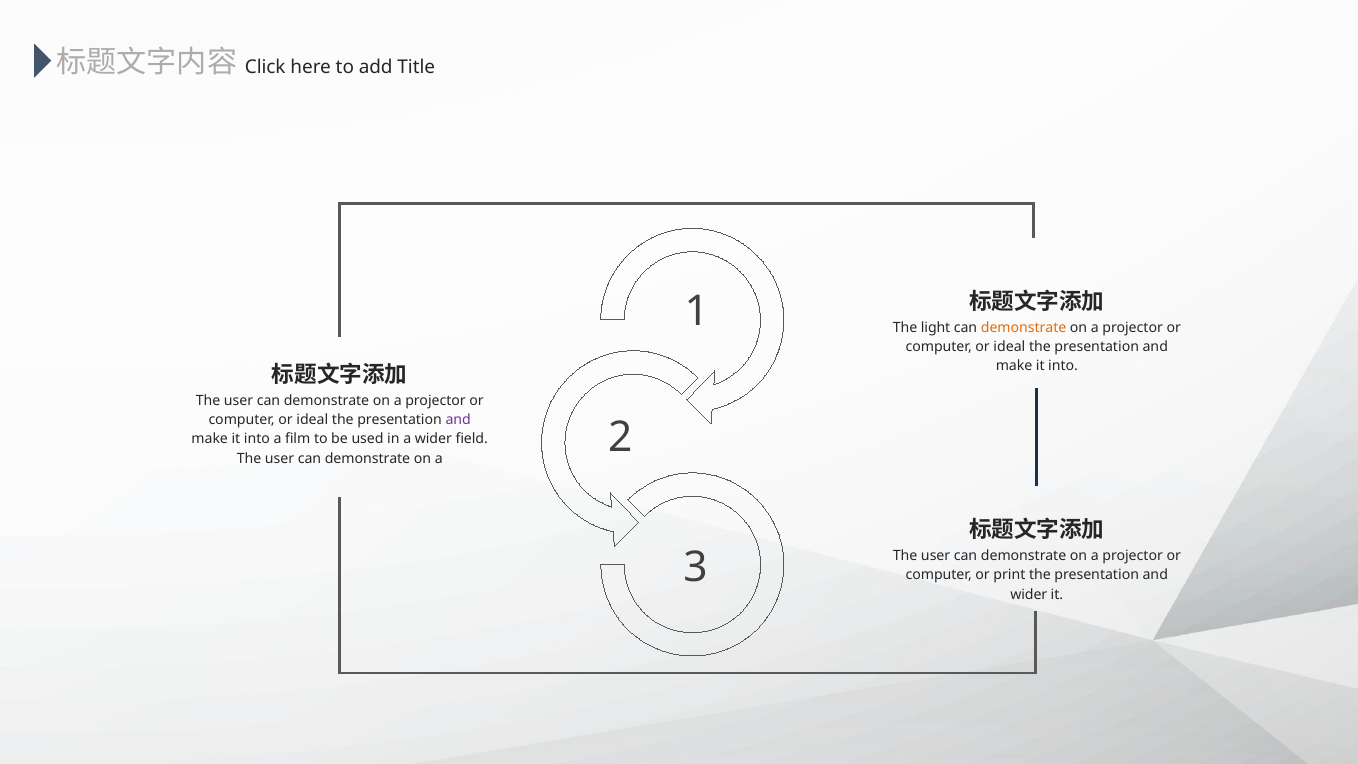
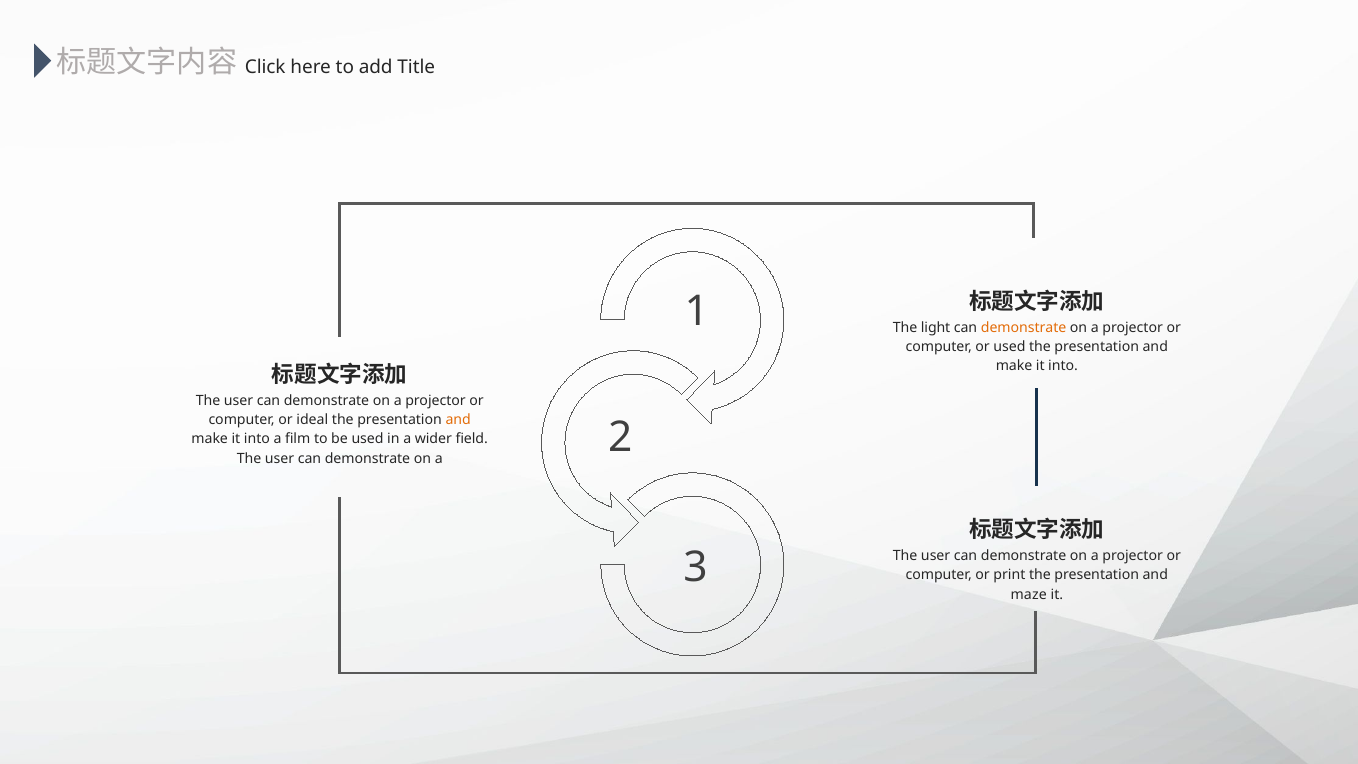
ideal: ideal -> used (1009, 347)
and colour: purple -> orange (458, 420)
wider: wider -> maze (1029, 594)
